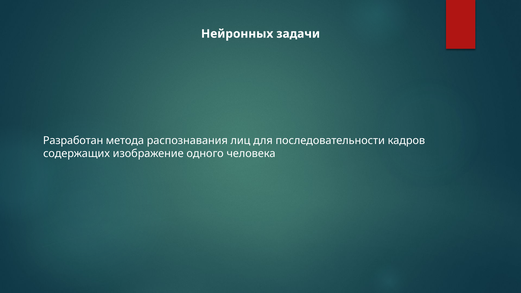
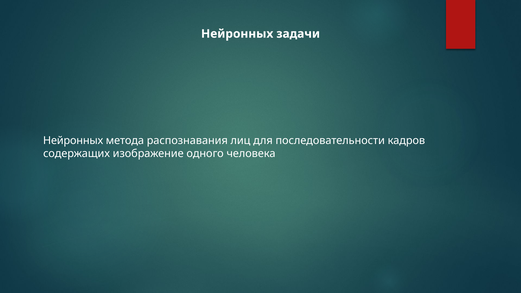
Разработан: Разработан -> Нейронных (73, 141)
